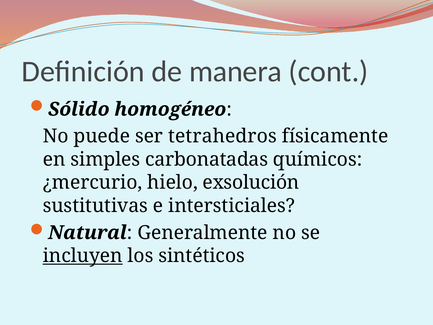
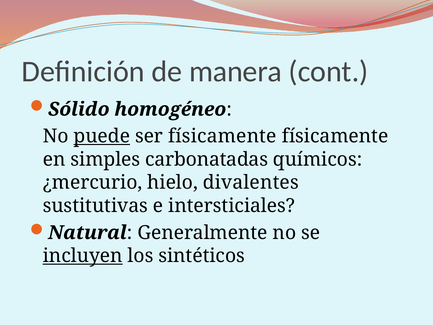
puede underline: none -> present (102, 136)
ser tetrahedros: tetrahedros -> físicamente (222, 136)
exsolución: exsolución -> divalentes (251, 182)
